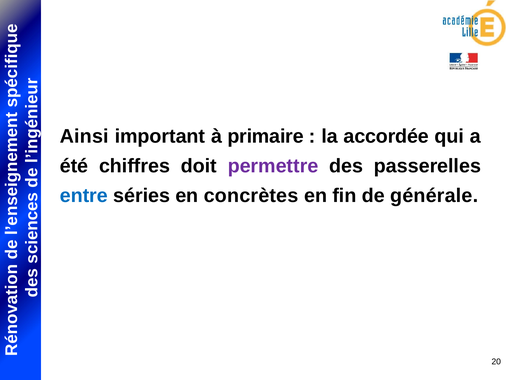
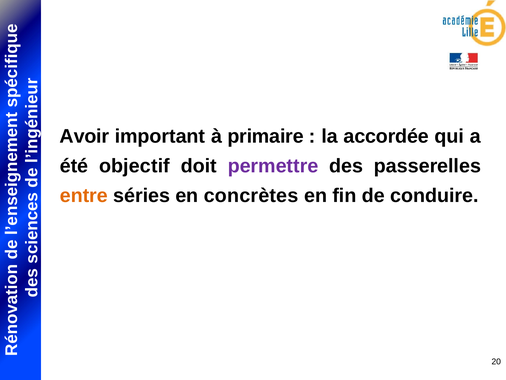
Ainsi: Ainsi -> Avoir (84, 136)
chiffres: chiffres -> objectif (134, 166)
entre colour: blue -> orange (84, 195)
générale: générale -> conduire (434, 195)
